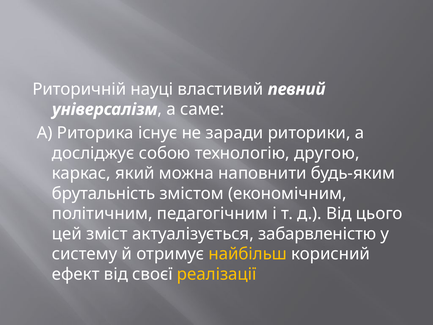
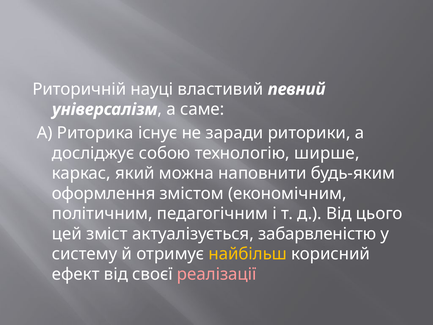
другою: другою -> ширше (327, 153)
брутальність: брутальність -> оформлення (104, 193)
реалізації colour: yellow -> pink (217, 274)
